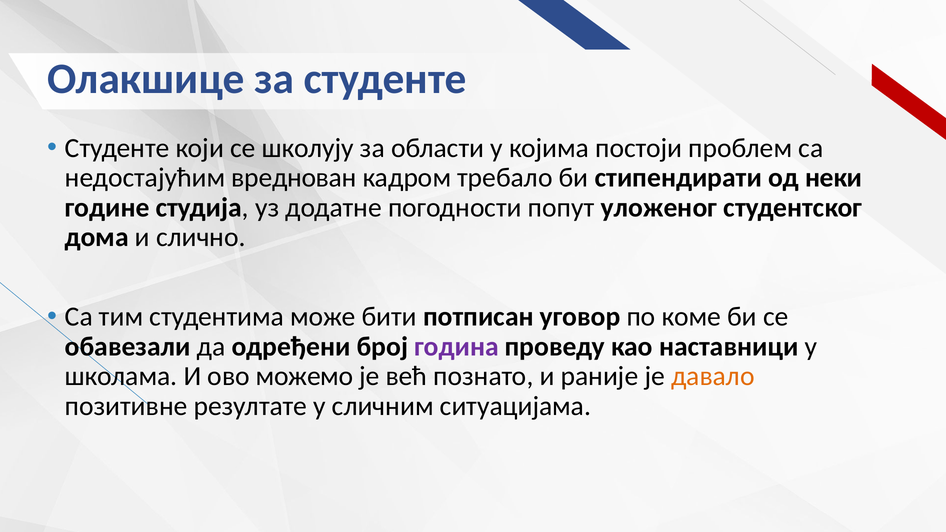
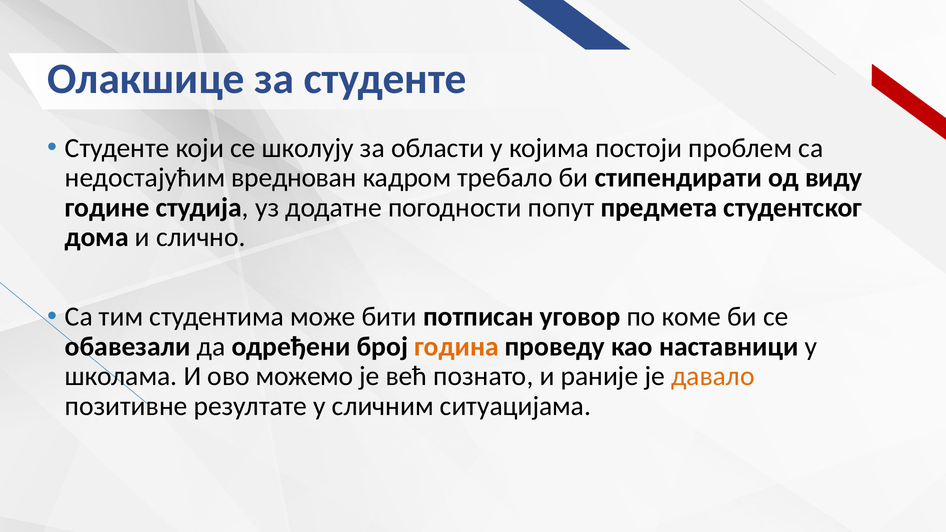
неки: неки -> виду (834, 178)
уложеног: уложеног -> предмета (659, 208)
година colour: purple -> orange (456, 347)
